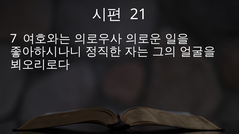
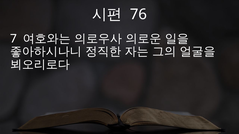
21: 21 -> 76 (138, 14)
